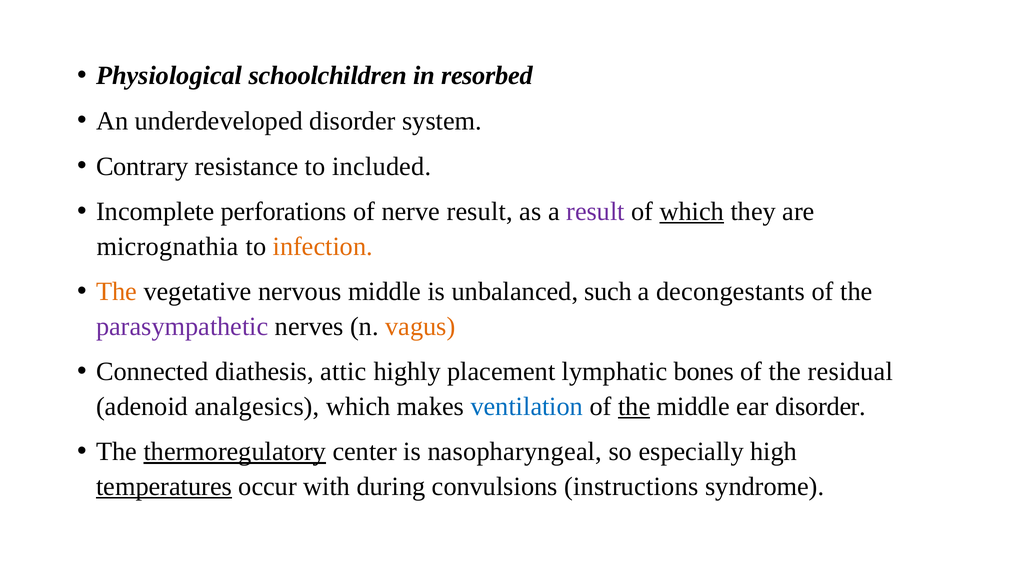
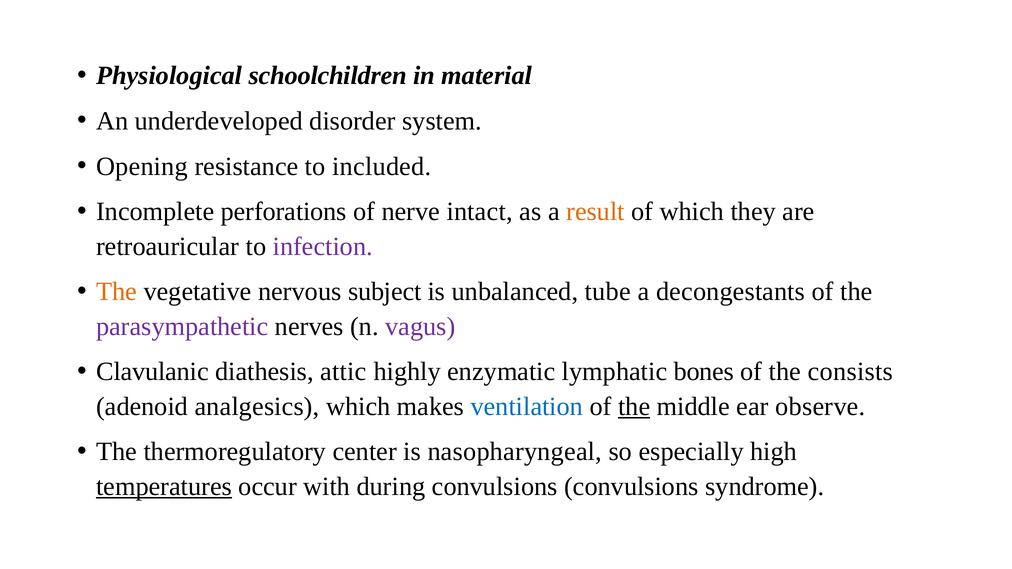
resorbed: resorbed -> material (487, 75)
Contrary: Contrary -> Opening (142, 166)
nerve result: result -> intact (480, 212)
result colour: purple -> orange (595, 212)
which underline: present -> none (692, 212)
micrognathia: micrognathia -> retroauricular (168, 246)
infection colour: orange -> purple (323, 246)
nervous middle: middle -> subject (385, 292)
such: such -> tube (608, 292)
vagus colour: orange -> purple (420, 327)
Connected: Connected -> Clavulanic (152, 372)
placement: placement -> enzymatic (501, 372)
residual: residual -> consists (850, 372)
ear disorder: disorder -> observe (820, 407)
thermoregulatory underline: present -> none (235, 452)
convulsions instructions: instructions -> convulsions (631, 487)
